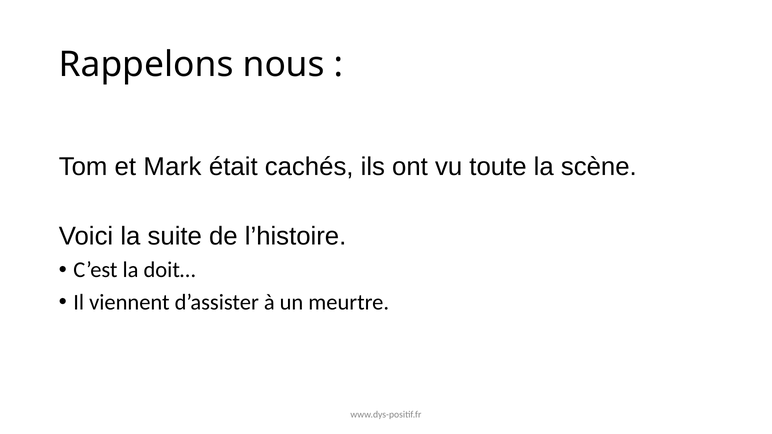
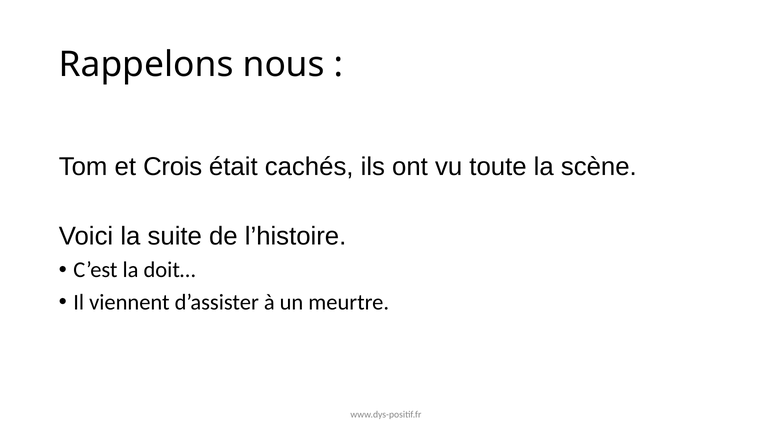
Mark: Mark -> Crois (173, 167)
